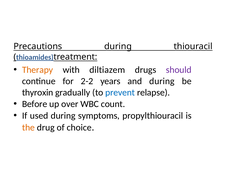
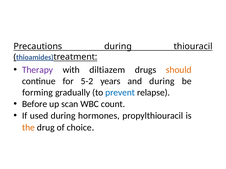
Therapy colour: orange -> purple (38, 70)
should colour: purple -> orange (179, 70)
2-2: 2-2 -> 5-2 (87, 81)
thyroxin: thyroxin -> forming (38, 93)
over: over -> scan (70, 104)
symptoms: symptoms -> hormones (99, 116)
